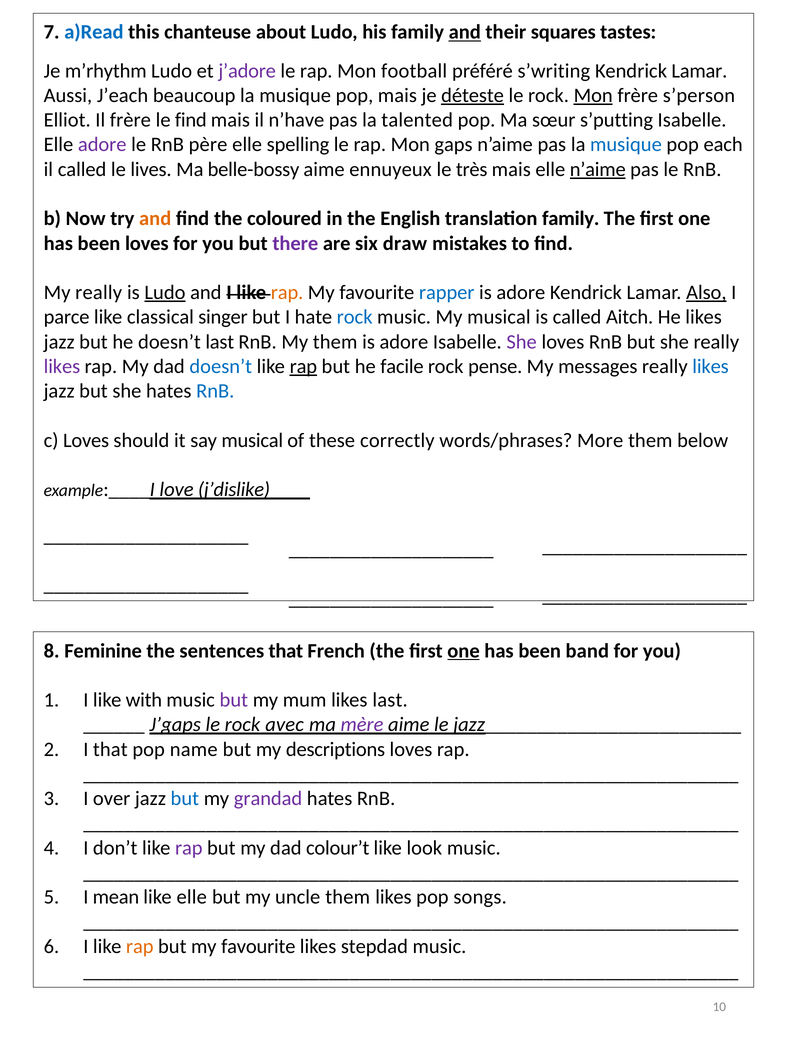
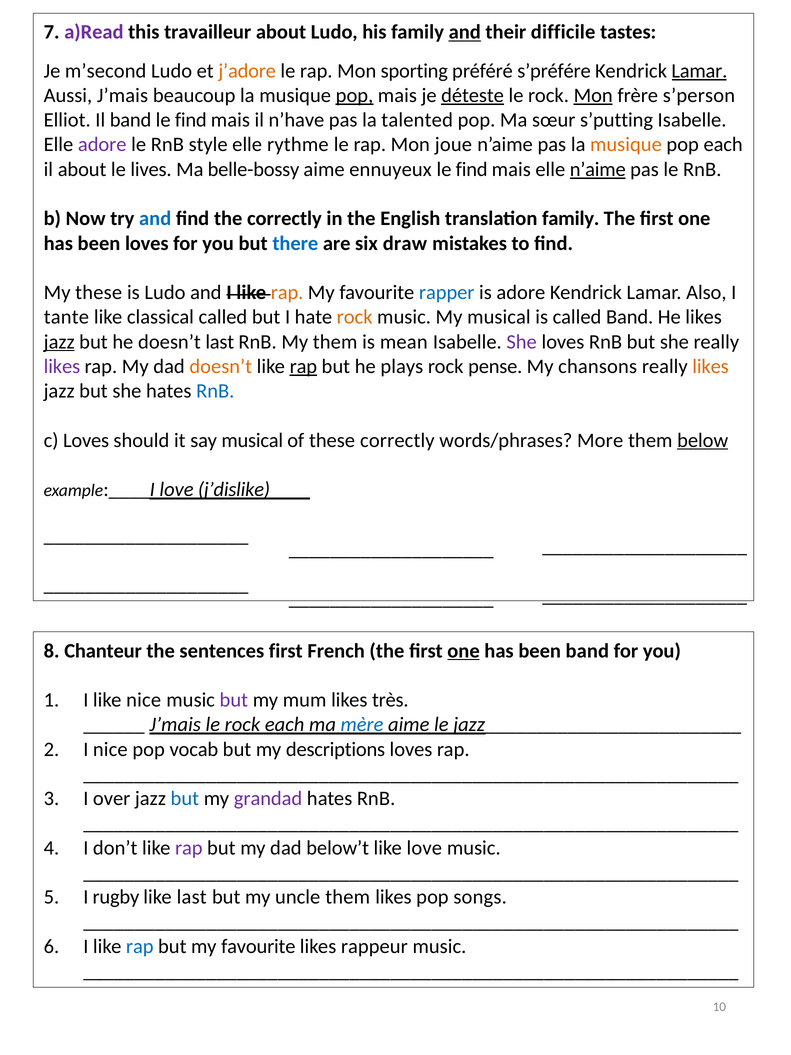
a)Read colour: blue -> purple (94, 32)
chanteuse: chanteuse -> travailleur (208, 32)
squares: squares -> difficile (563, 32)
m’rhythm: m’rhythm -> m’second (106, 71)
j’adore colour: purple -> orange (247, 71)
football: football -> sporting (414, 71)
s’writing: s’writing -> s’préfére (554, 71)
Lamar underline: none -> present (699, 71)
Aussi J’each: J’each -> J’mais (123, 95)
pop underline: none -> present (354, 95)
Il frère: frère -> band (131, 120)
père: père -> style (208, 145)
spelling: spelling -> rythme (298, 145)
gaps: gaps -> joue (453, 145)
musique colour: blue -> orange (626, 145)
il called: called -> about (82, 169)
très: très -> find (472, 169)
and colour: orange -> blue (155, 219)
the coloured: coloured -> correctly (284, 219)
there colour: purple -> blue (295, 243)
My really: really -> these (99, 292)
Ludo underline: present -> none (165, 292)
Also underline: present -> none (706, 292)
parce: parce -> tante (66, 317)
classical singer: singer -> called (223, 317)
rock colour: blue -> orange (355, 317)
called Aitch: Aitch -> Band (630, 317)
jazz underline: none -> present (59, 342)
adore: adore -> mean (404, 342)
doesn’t colour: blue -> orange (221, 366)
facile: facile -> plays (402, 366)
messages: messages -> chansons (598, 366)
likes colour: blue -> orange (711, 366)
below underline: none -> present (703, 440)
Feminine: Feminine -> Chanteur (103, 651)
sentences that: that -> first (286, 651)
like with: with -> nice (144, 700)
likes last: last -> très (390, 700)
J’gaps: J’gaps -> J’mais (175, 724)
rock avec: avec -> each (285, 724)
mère colour: purple -> blue (362, 724)
I that: that -> nice (110, 749)
name: name -> vocab (194, 749)
colour’t: colour’t -> below’t (338, 848)
like look: look -> love (424, 848)
mean: mean -> rugby (116, 897)
like elle: elle -> last (192, 897)
rap colour: orange -> blue (140, 946)
stepdad: stepdad -> rappeur (374, 946)
